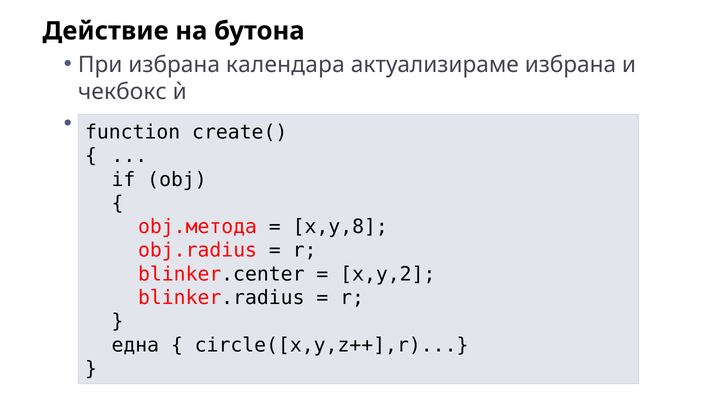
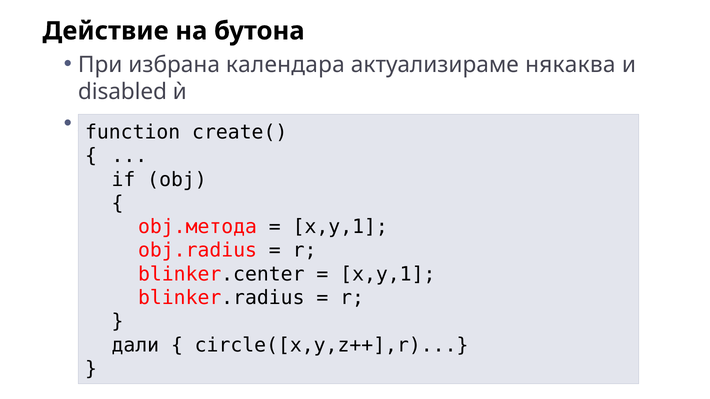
актуализираме избрана: избрана -> някаква (570, 65)
чекбокс: чекбокс -> disabled (122, 92)
x,y,8: x,y,8 -> x,y,1 (340, 227)
x,y,2: x,y,2 -> x,y,1 (388, 274)
една: една -> дали (135, 345)
